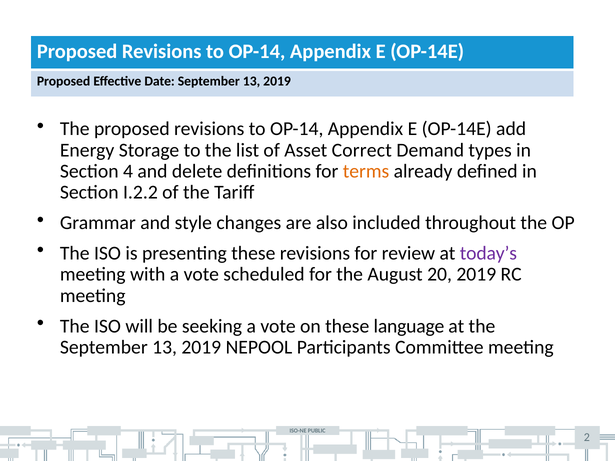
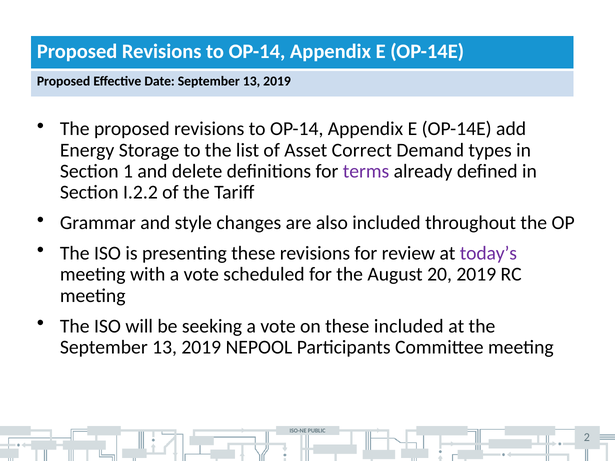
4: 4 -> 1 (128, 171)
terms colour: orange -> purple (366, 171)
these language: language -> included (409, 326)
